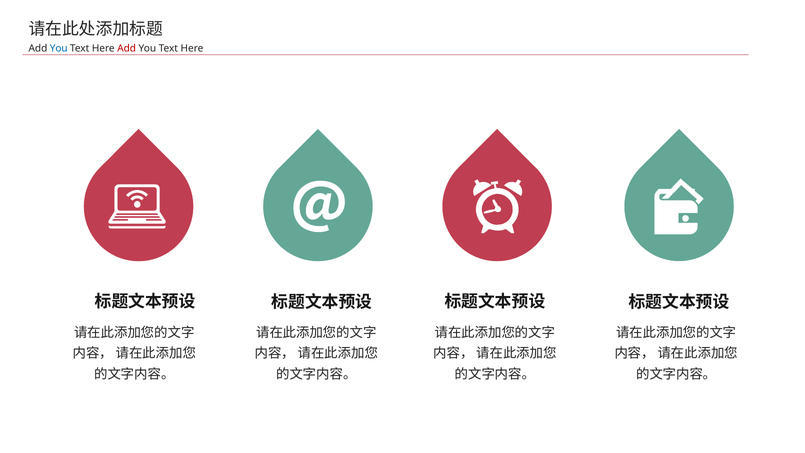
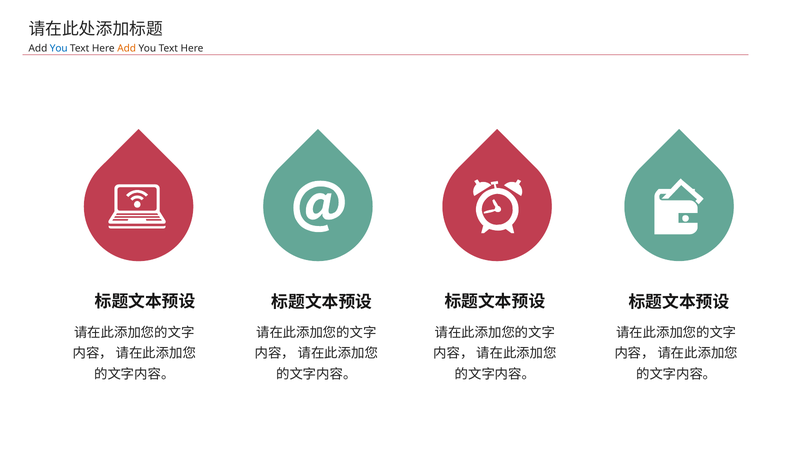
Add colour: red -> orange (127, 48)
